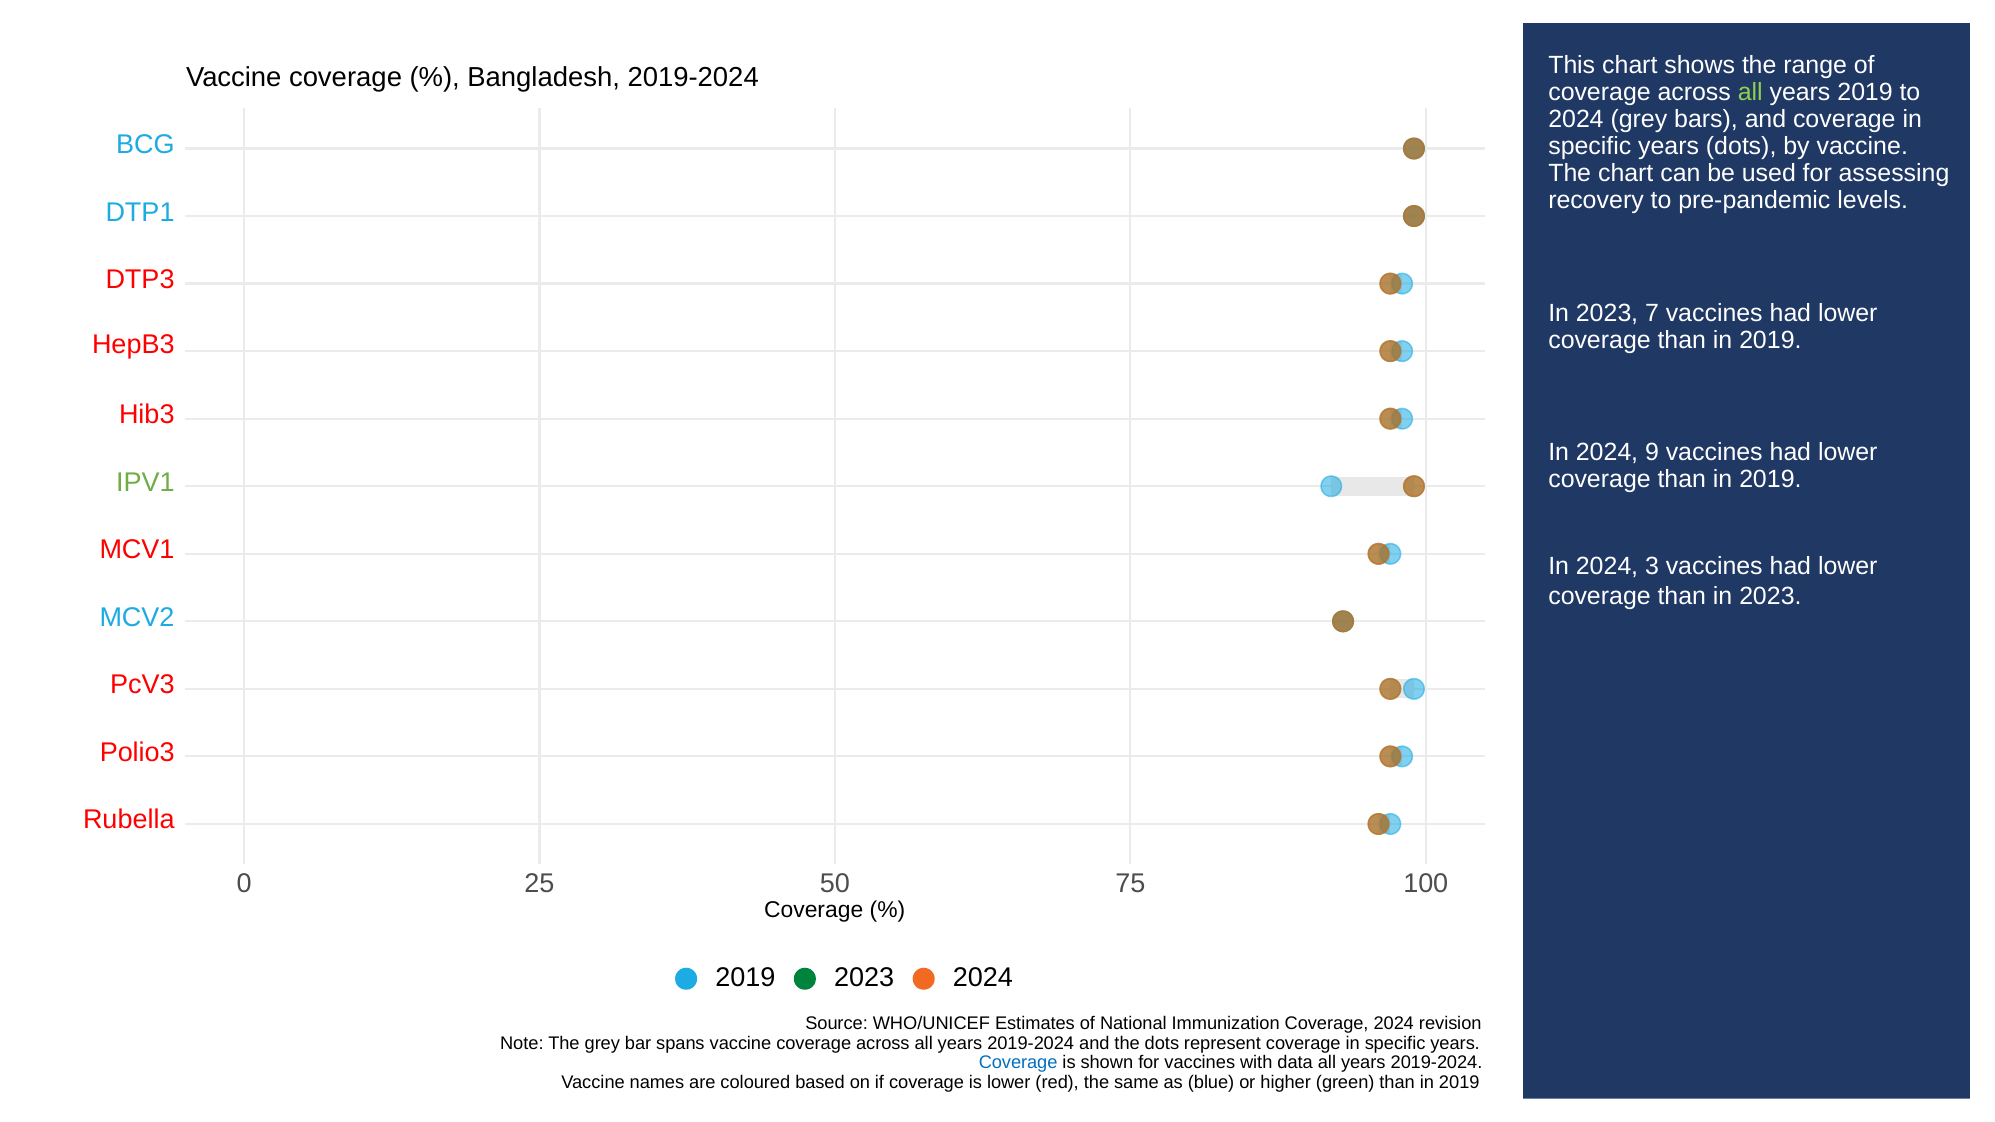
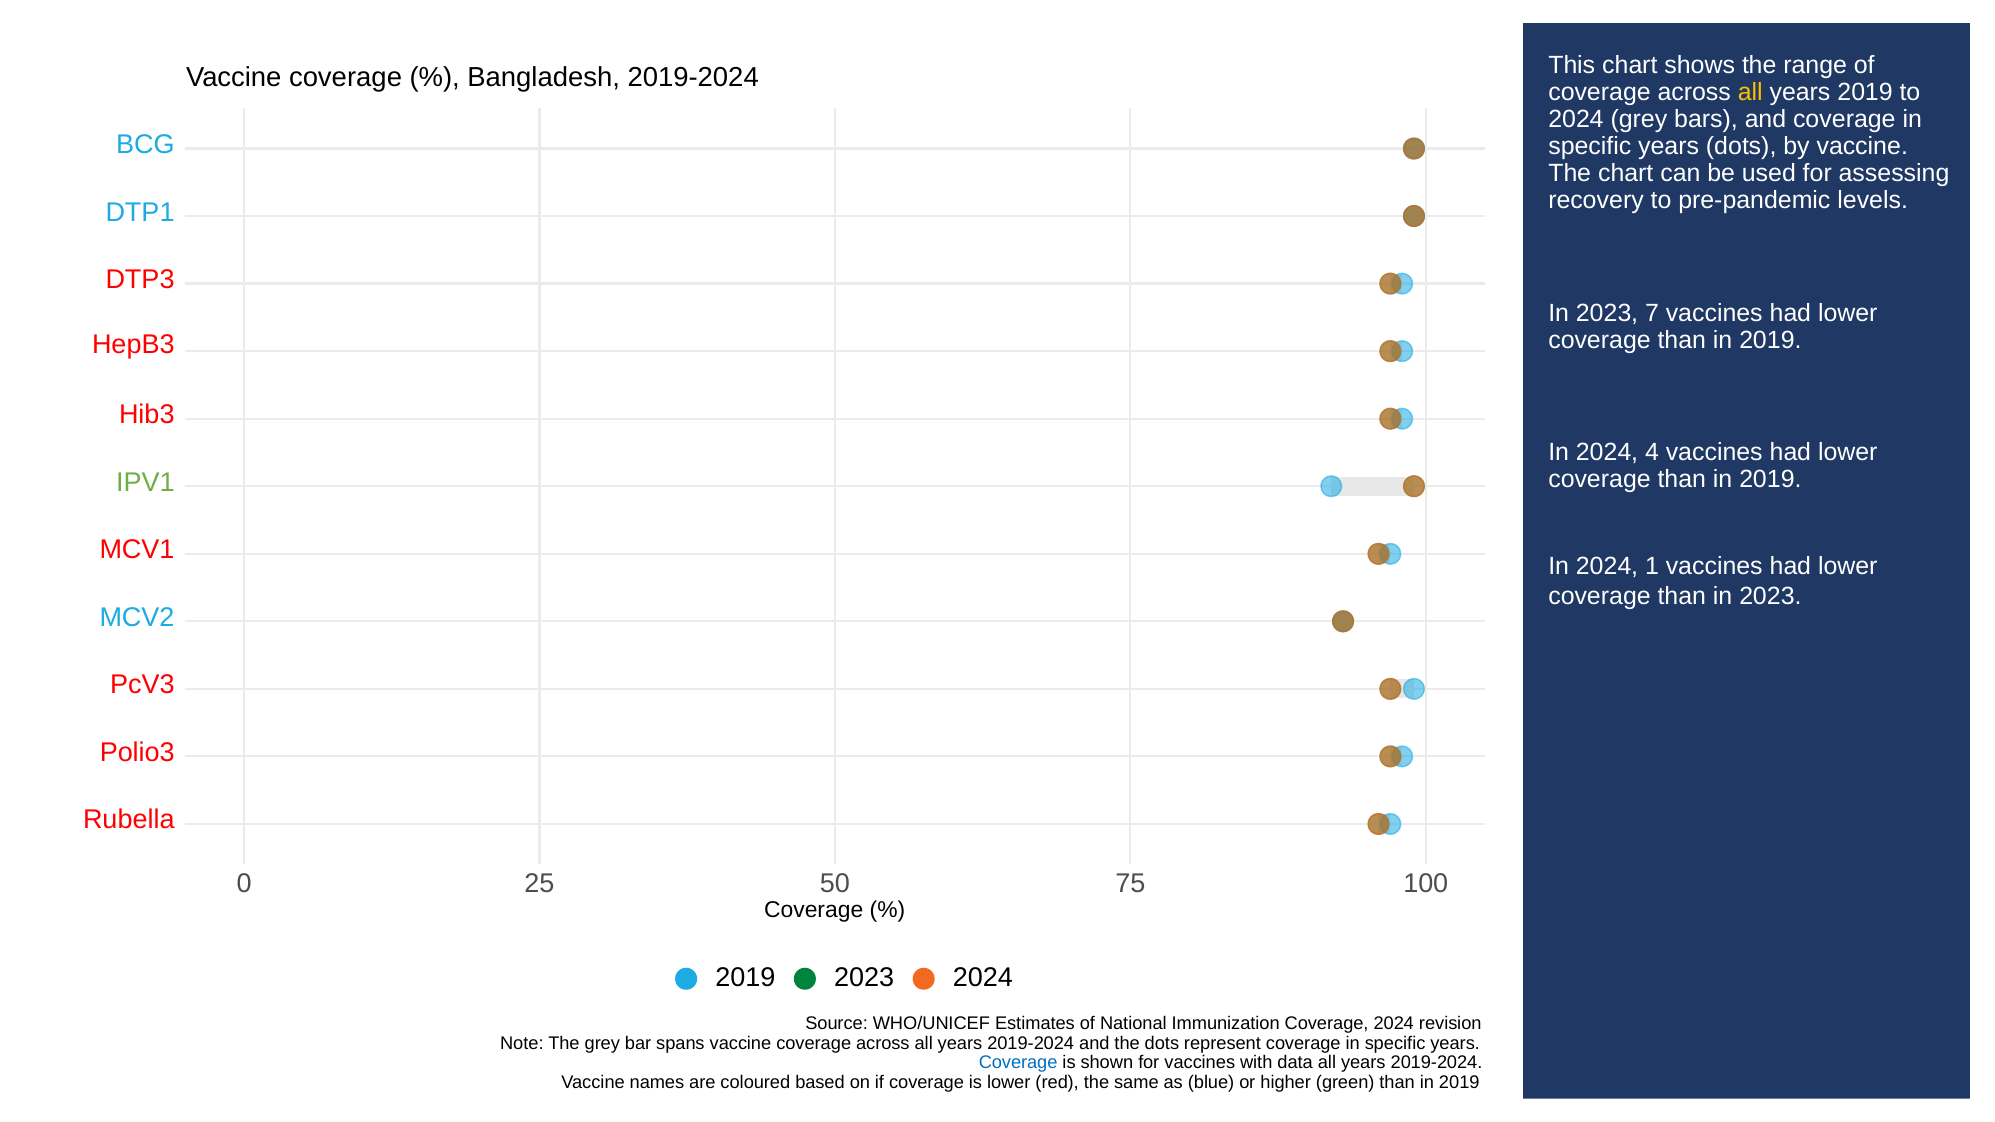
all colour: light green -> yellow (1750, 93)
9: 9 -> 4 (1652, 453)
3: 3 -> 1 (1652, 566)
